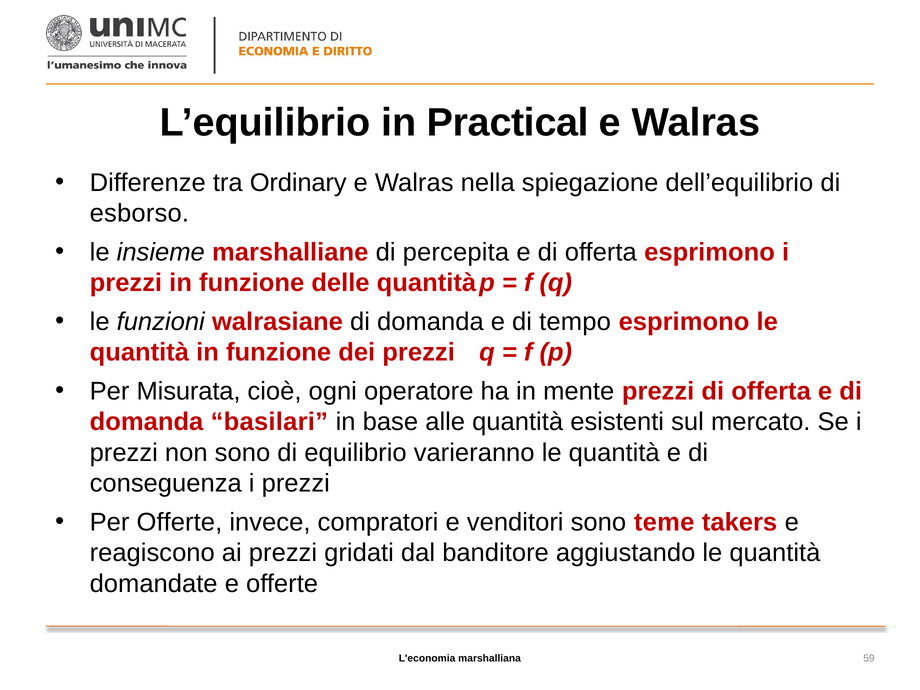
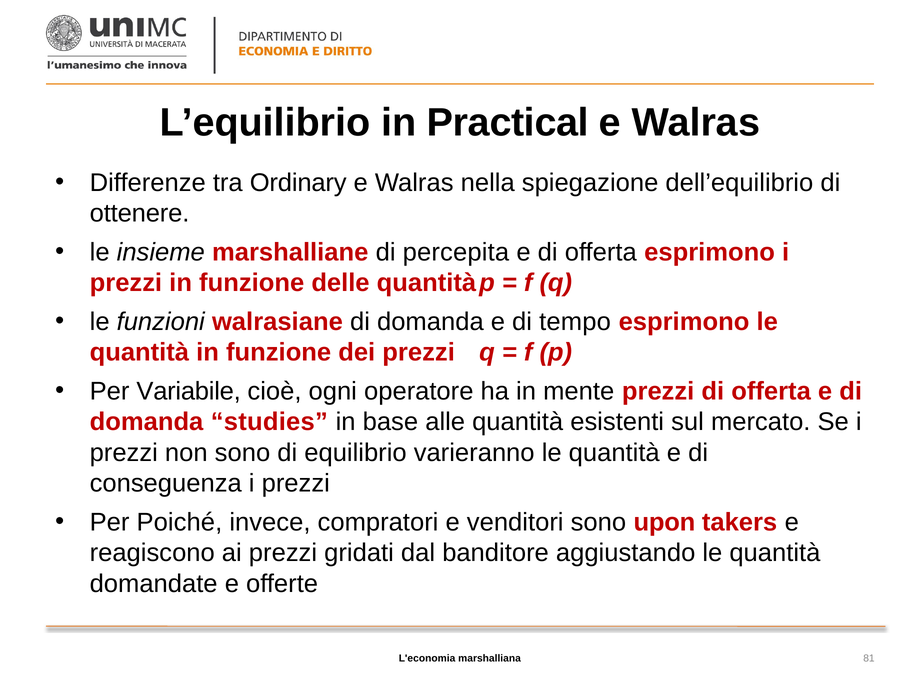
esborso: esborso -> ottenere (140, 213)
Misurata: Misurata -> Variabile (189, 391)
basilari: basilari -> studies (269, 422)
Per Offerte: Offerte -> Poiché (179, 522)
teme: teme -> upon (664, 522)
59: 59 -> 81 (869, 659)
